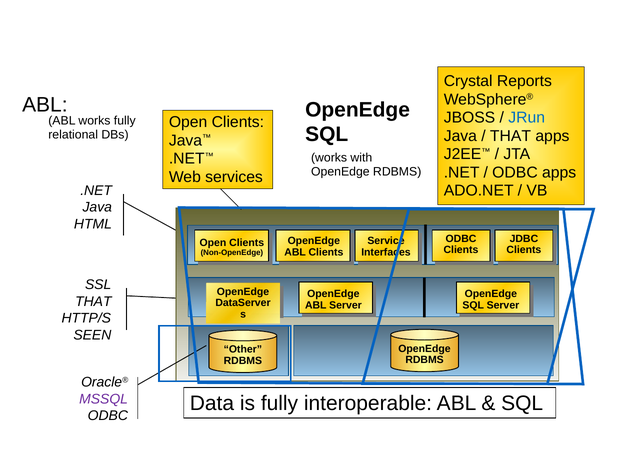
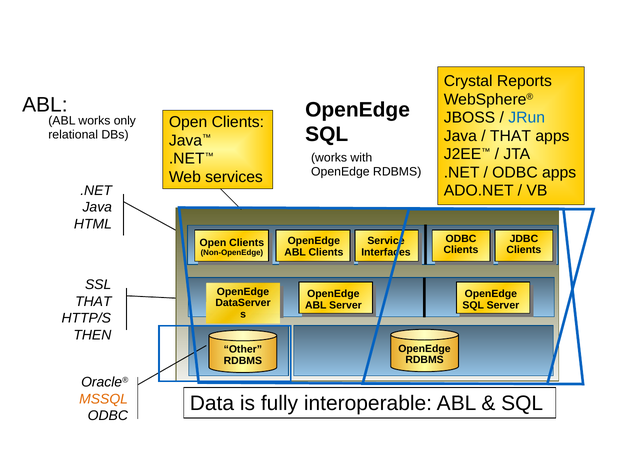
works fully: fully -> only (125, 121)
SEEN: SEEN -> THEN (92, 336)
MSSQL colour: purple -> orange (104, 400)
